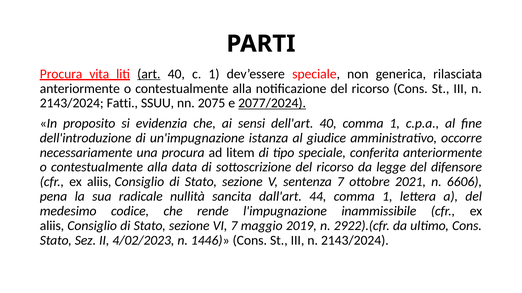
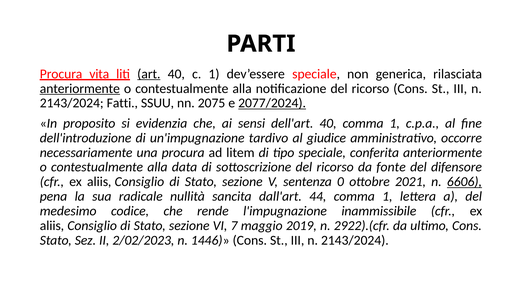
anteriormente underline: none -> present (80, 89)
istanza: istanza -> tardivo (269, 138)
legge: legge -> fonte (391, 168)
sentenza 7: 7 -> 0 (341, 182)
6606 underline: none -> present (464, 182)
4/02/2023: 4/02/2023 -> 2/02/2023 (143, 241)
